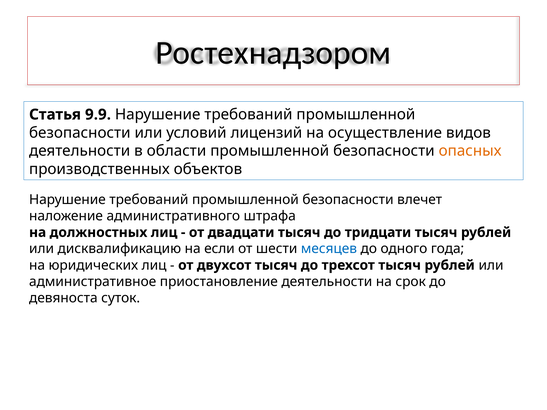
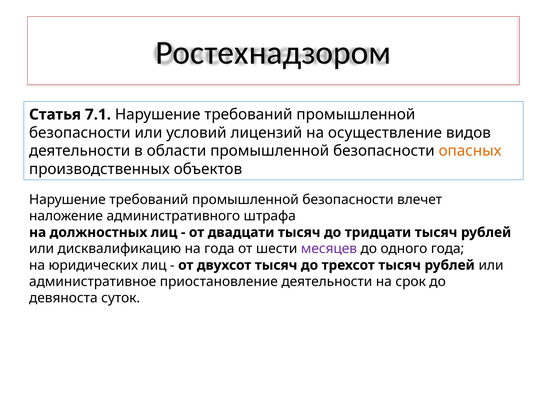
9.9: 9.9 -> 7.1 (98, 115)
на если: если -> года (219, 249)
месяцев colour: blue -> purple (329, 249)
